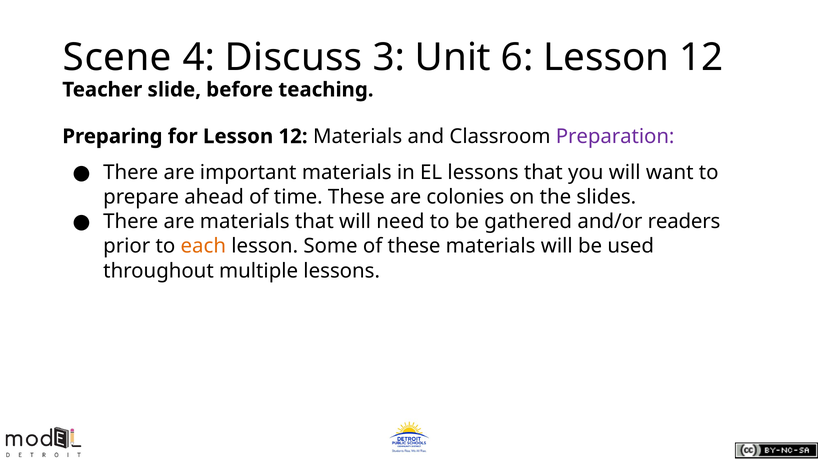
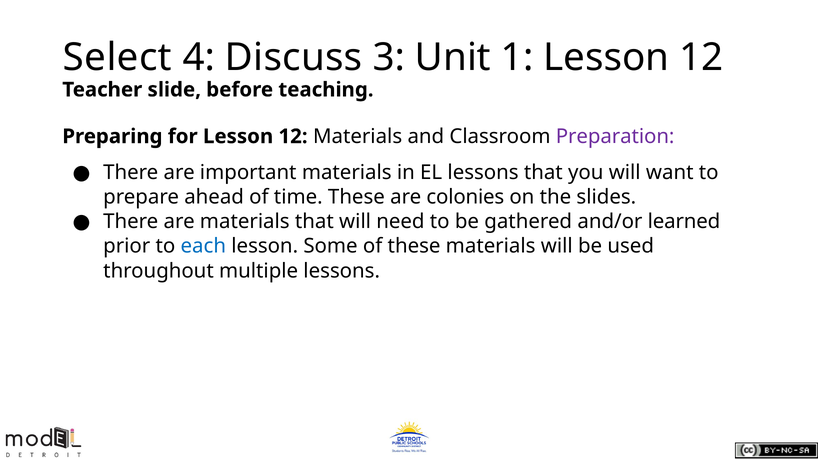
Scene: Scene -> Select (117, 58)
6: 6 -> 1 (517, 58)
readers: readers -> learned (684, 222)
each colour: orange -> blue (203, 246)
